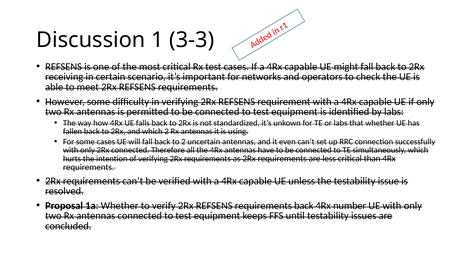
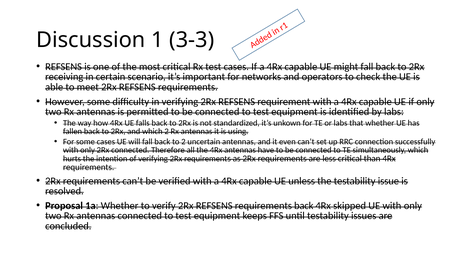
number: number -> skipped (350, 205)
